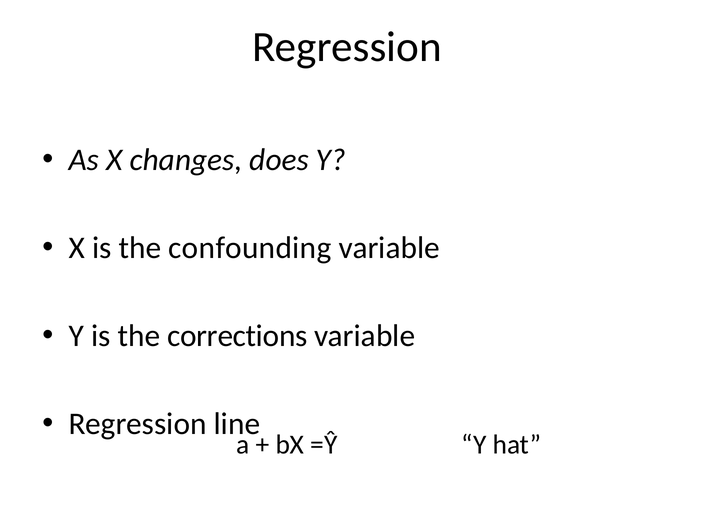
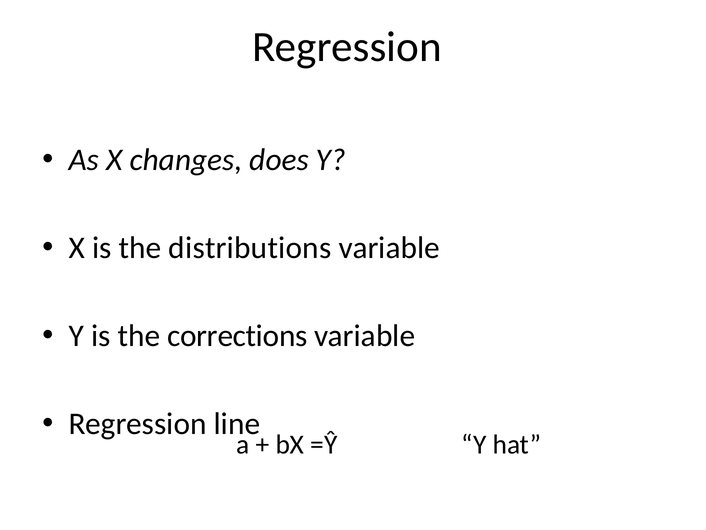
confounding: confounding -> distributions (250, 248)
